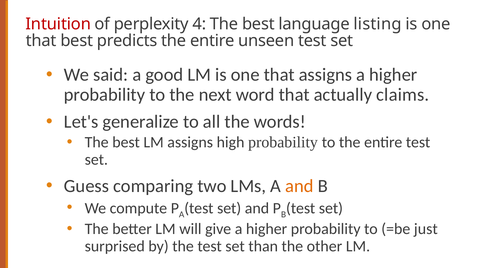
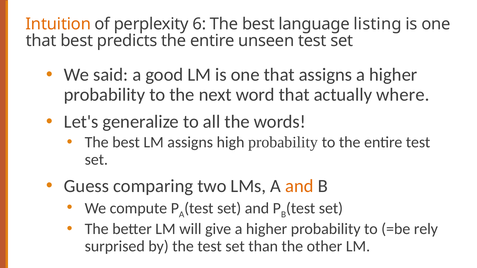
Intuition colour: red -> orange (58, 24)
4: 4 -> 6 (199, 24)
claims: claims -> where (403, 95)
just: just -> rely (426, 229)
